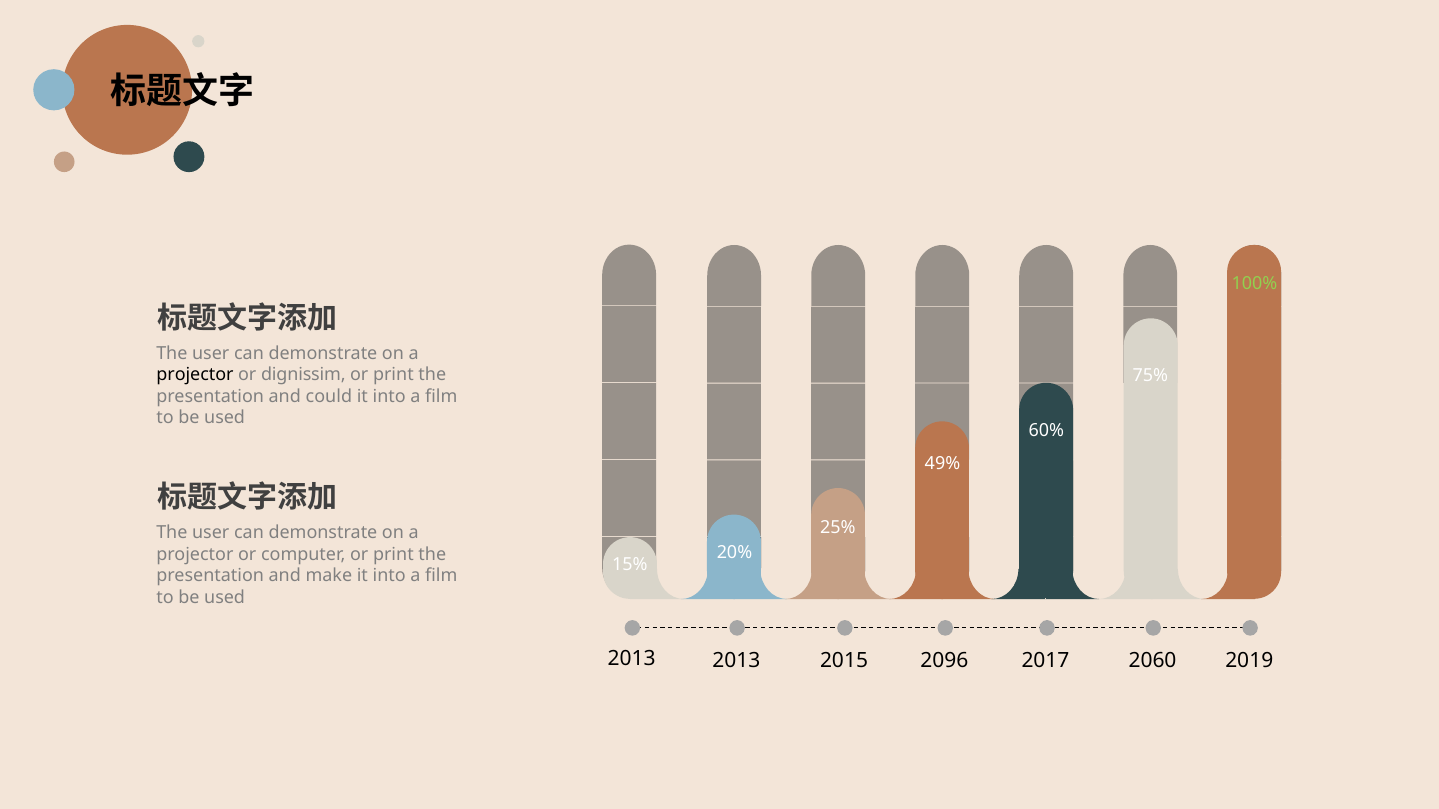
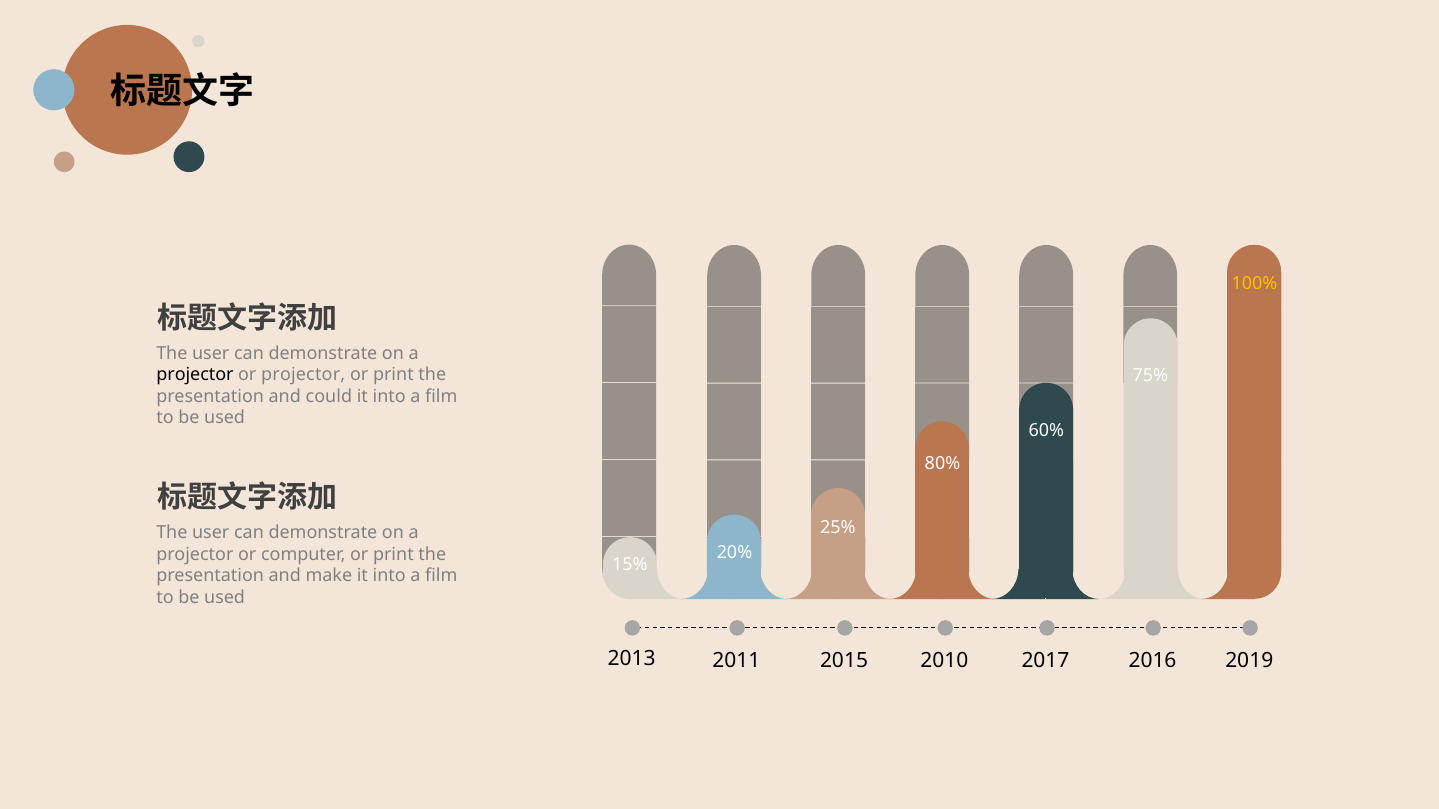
100% colour: light green -> yellow (1254, 284)
or dignissim: dignissim -> projector (303, 375)
49%: 49% -> 80% (942, 464)
2013 2013: 2013 -> 2011 (736, 661)
2096: 2096 -> 2010 (944, 661)
2060: 2060 -> 2016 (1153, 661)
